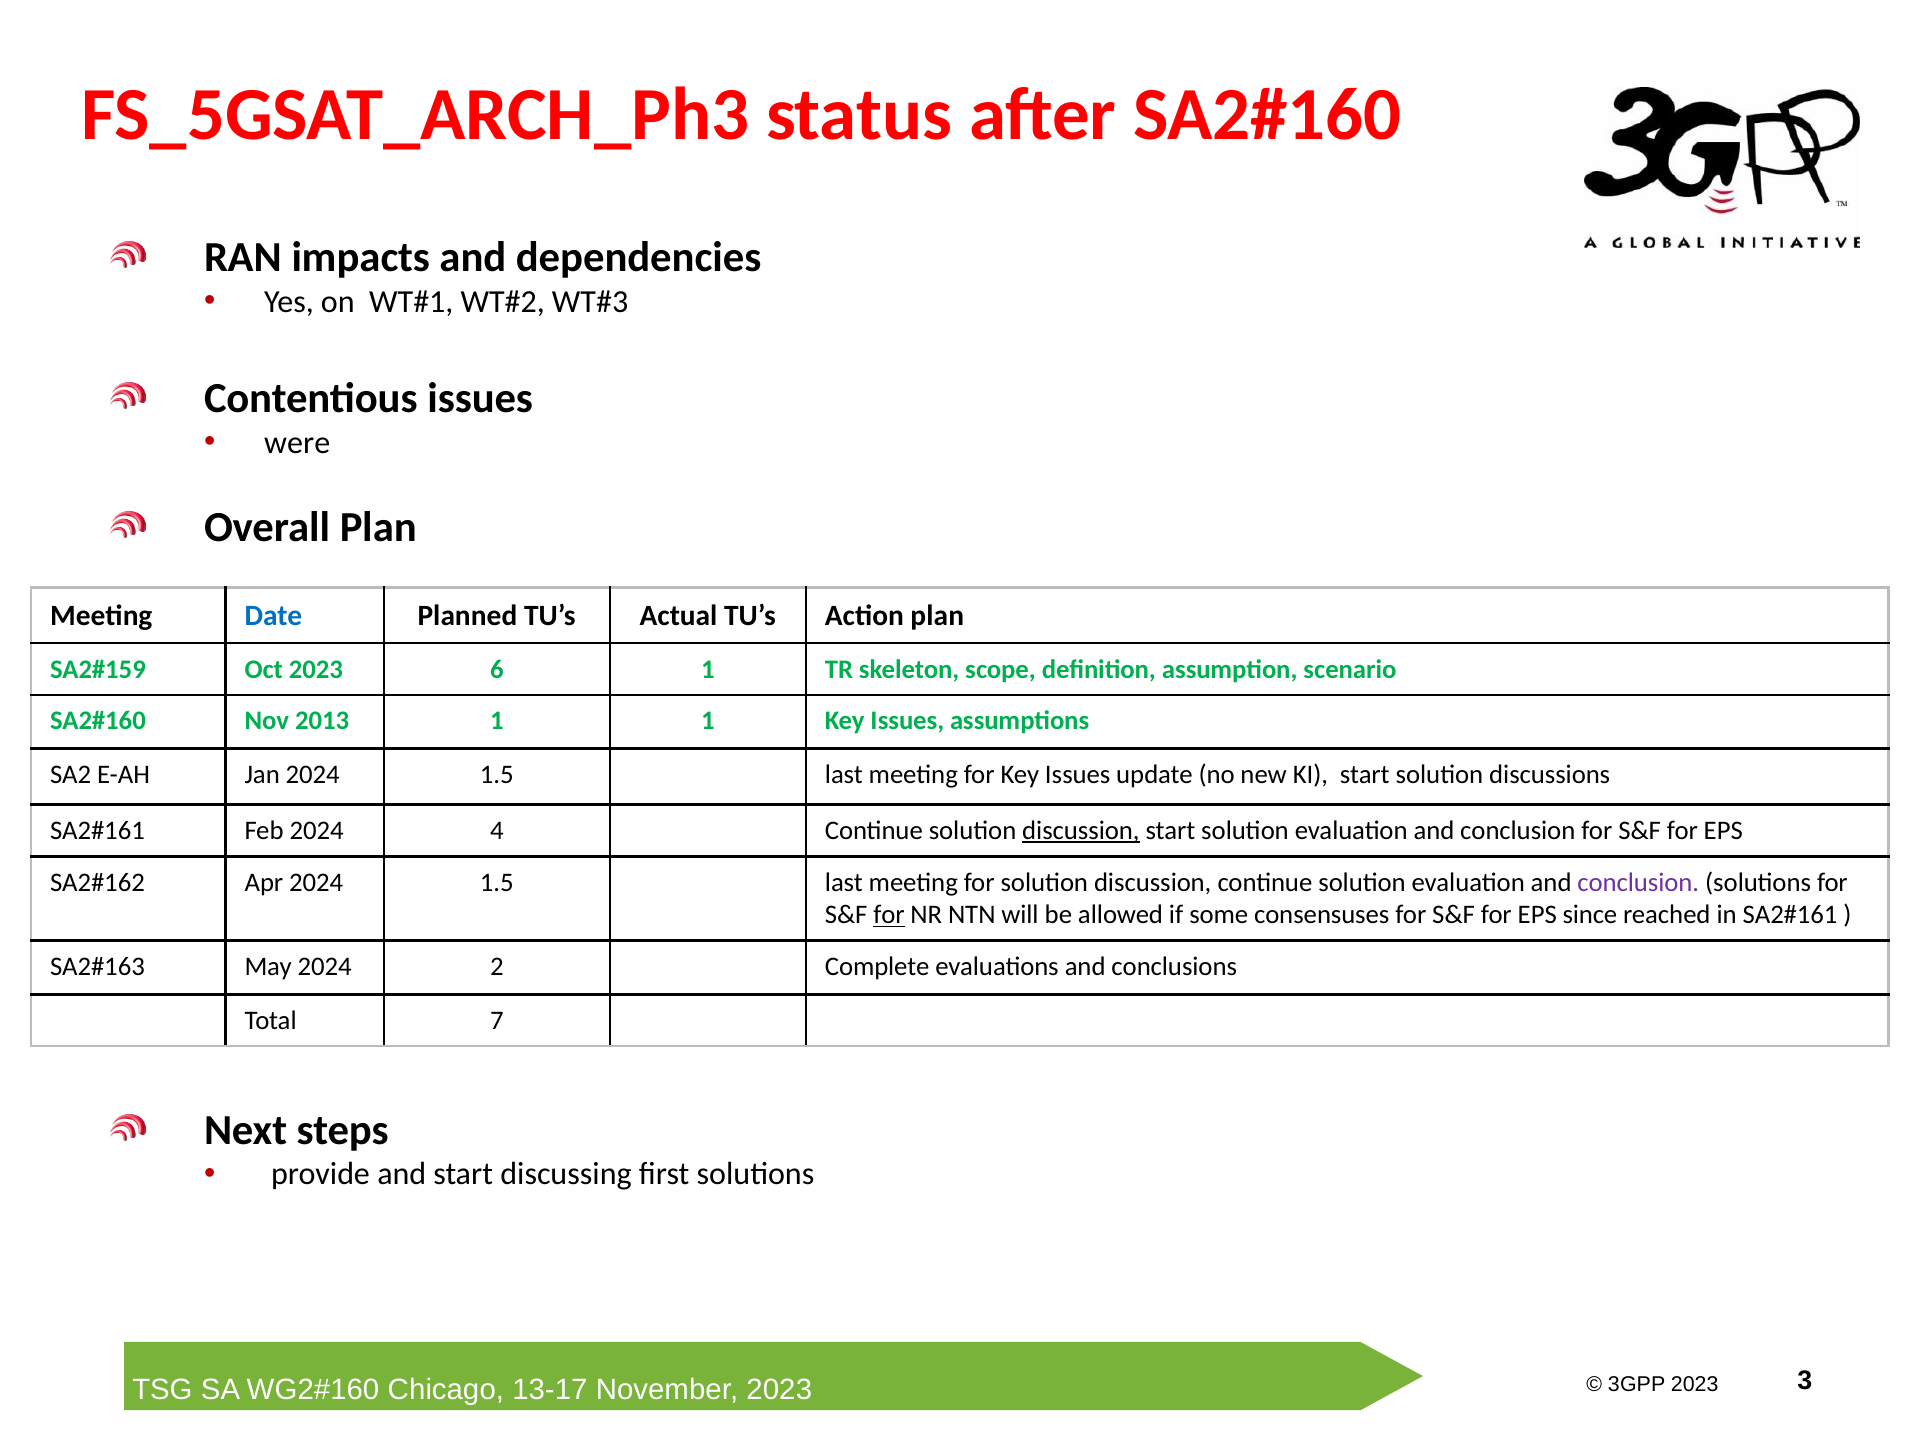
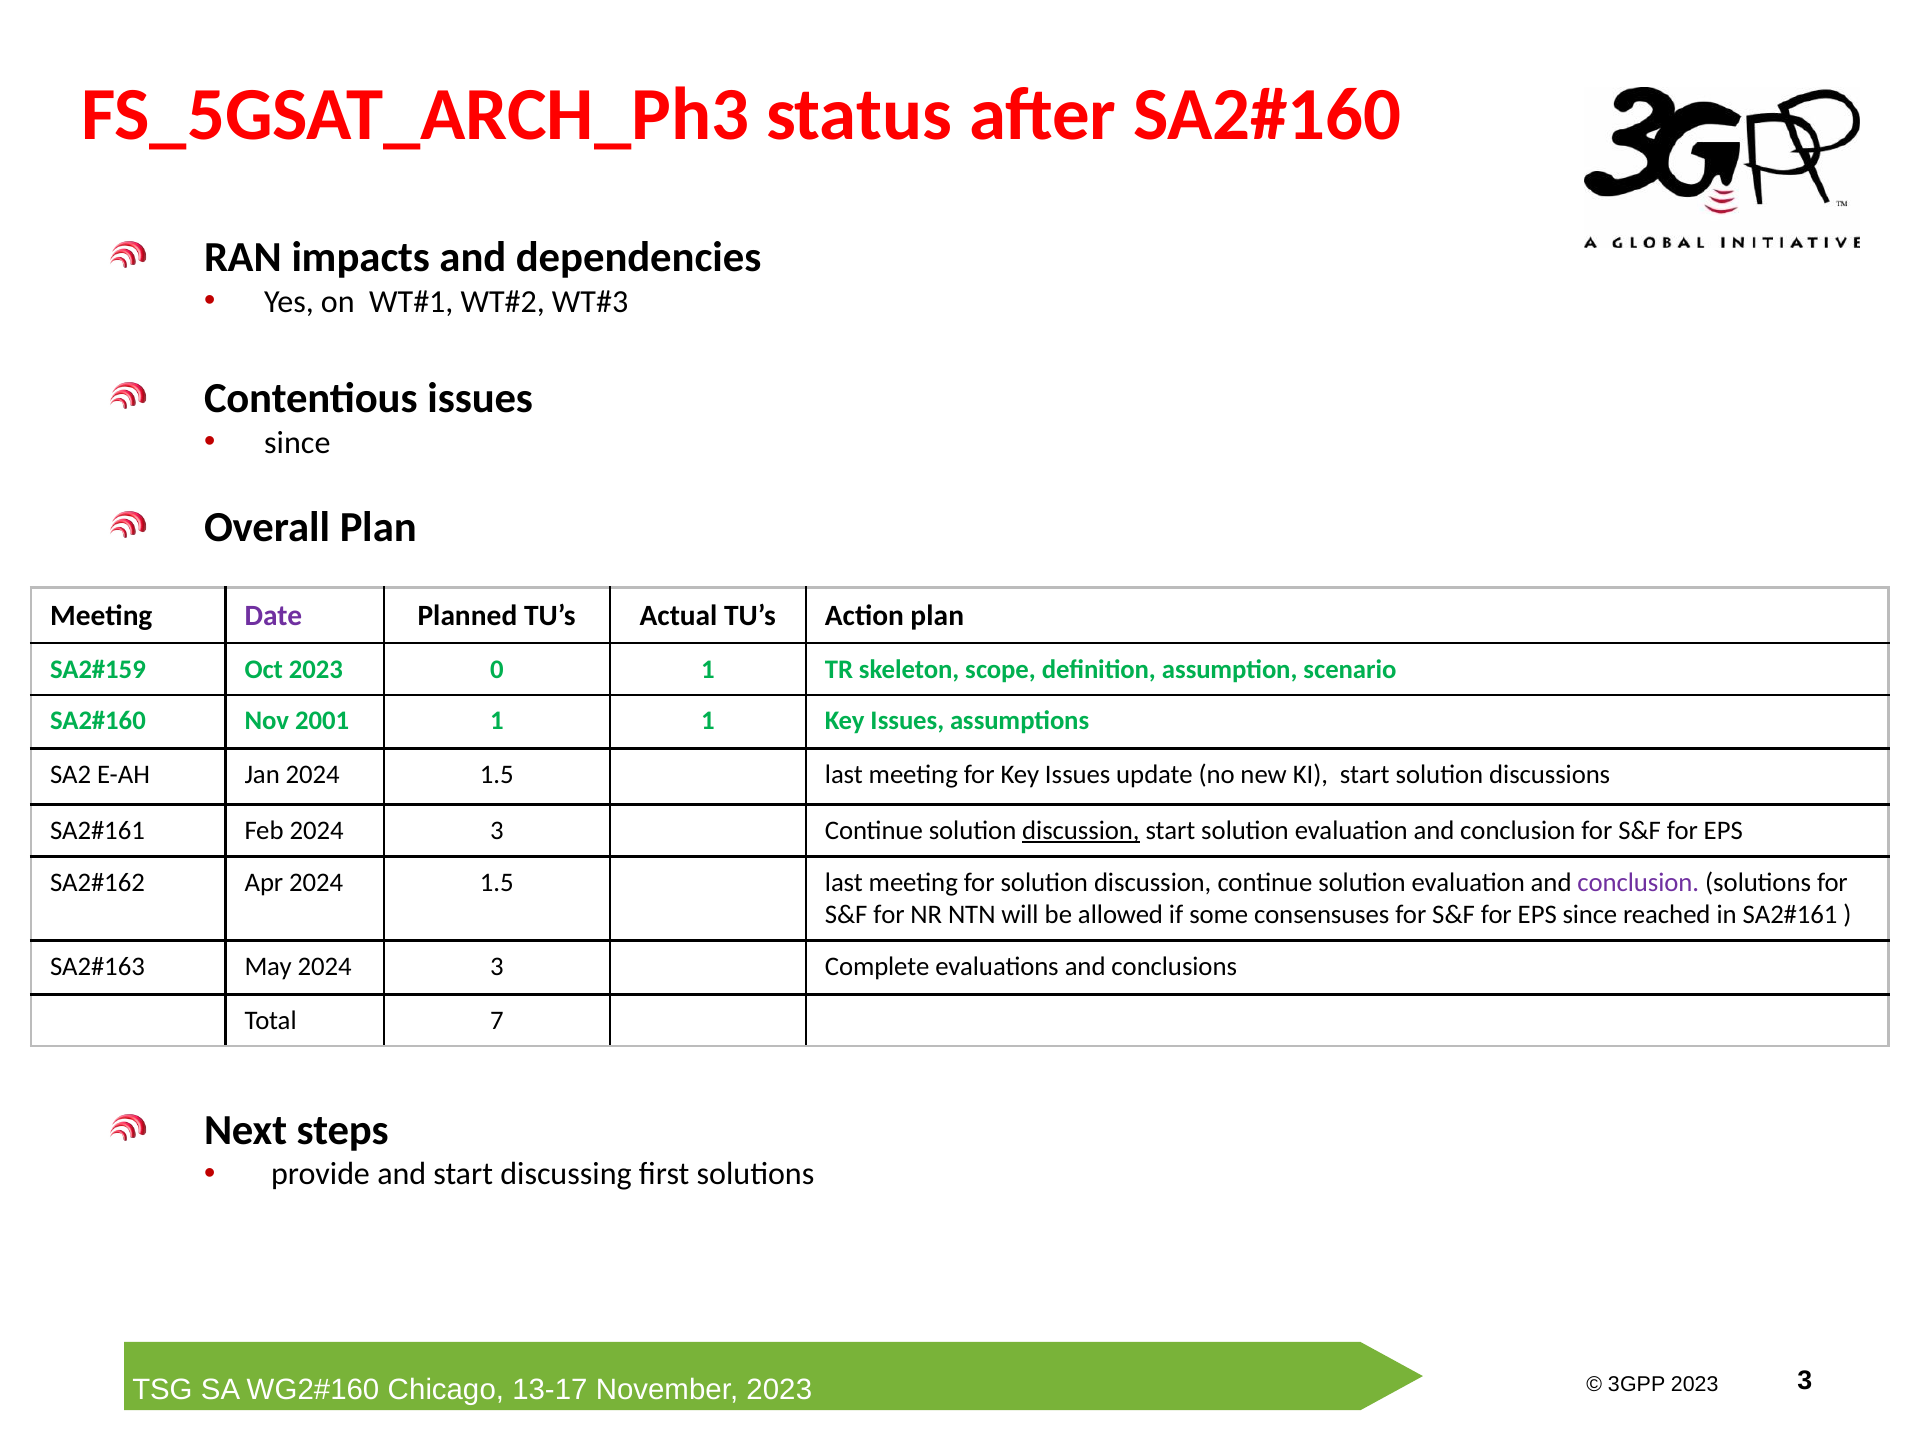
were: were -> since (297, 443)
Date colour: blue -> purple (273, 616)
6: 6 -> 0 (497, 669)
2013: 2013 -> 2001 (322, 721)
Feb 2024 4: 4 -> 3 (497, 831)
for underline: present -> none (889, 915)
May 2024 2: 2 -> 3 (497, 967)
